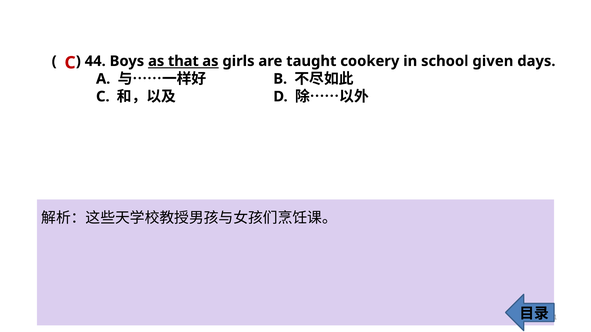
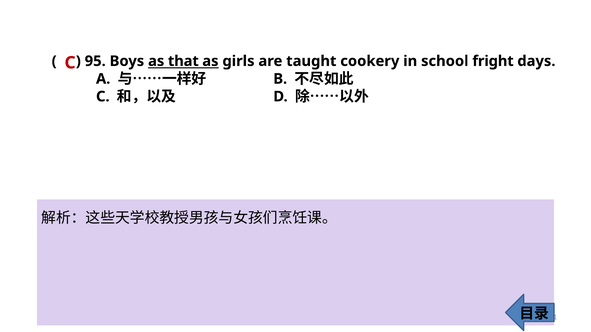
44: 44 -> 95 (95, 61)
given: given -> fright (493, 61)
